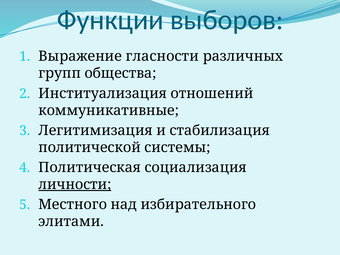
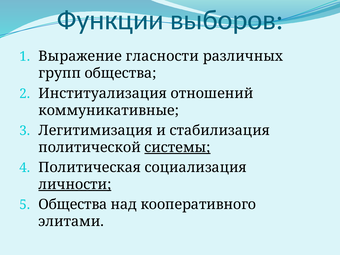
системы underline: none -> present (177, 147)
Местного: Местного -> Общества (73, 204)
избирательного: избирательного -> кооперативного (198, 204)
